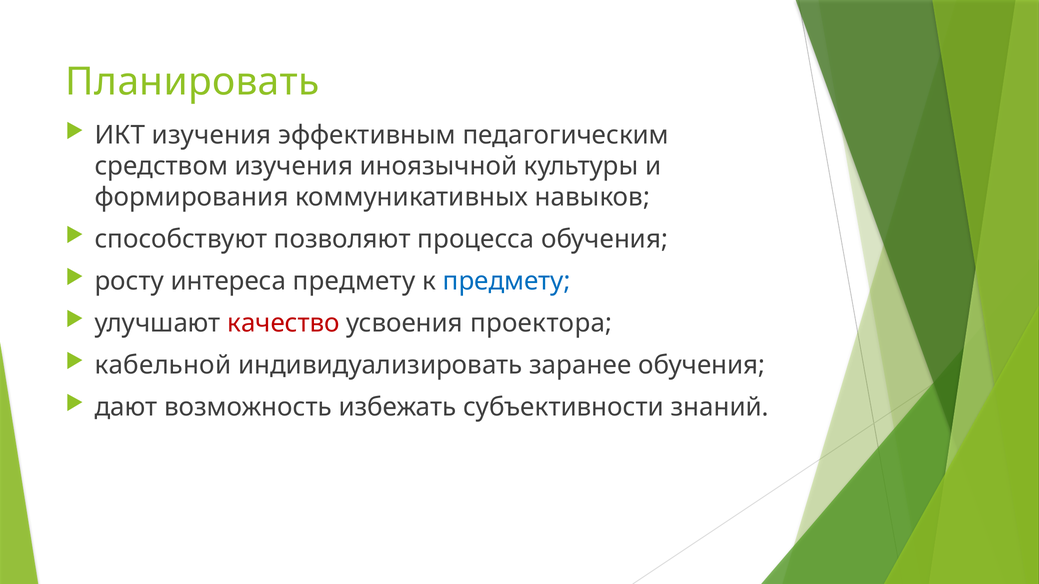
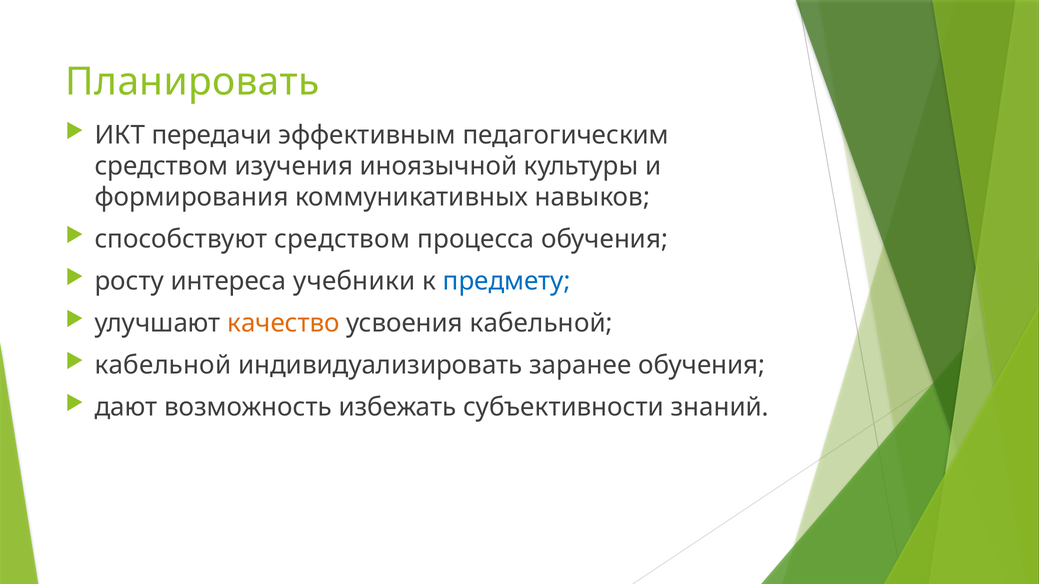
ИКТ изучения: изучения -> передачи (212, 135)
способствуют позволяют: позволяют -> средством (342, 239)
интереса предмету: предмету -> учебники (354, 281)
качество colour: red -> orange (283, 323)
усвоения проектора: проектора -> кабельной (541, 323)
